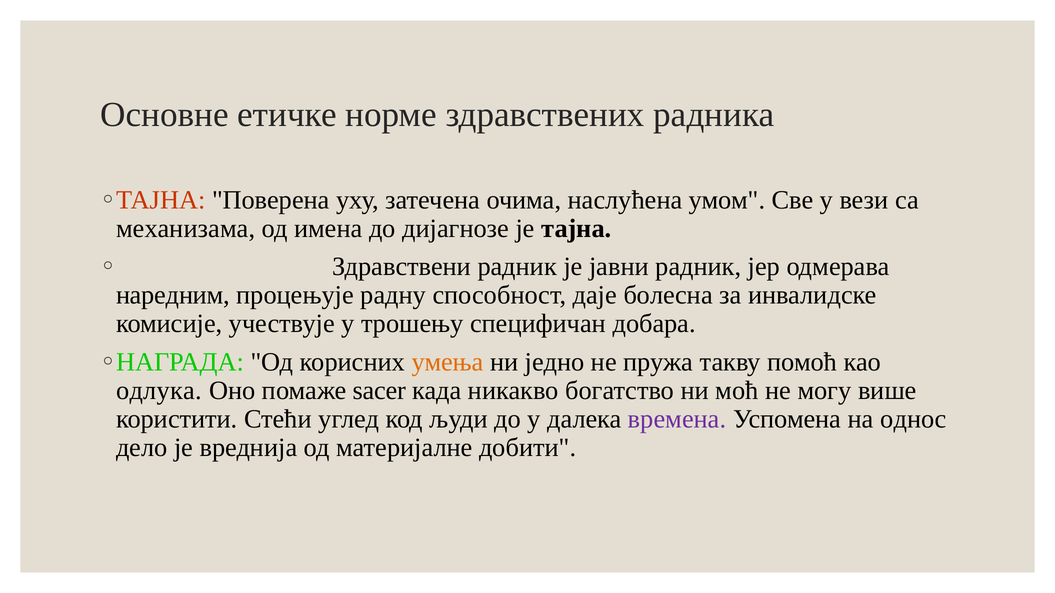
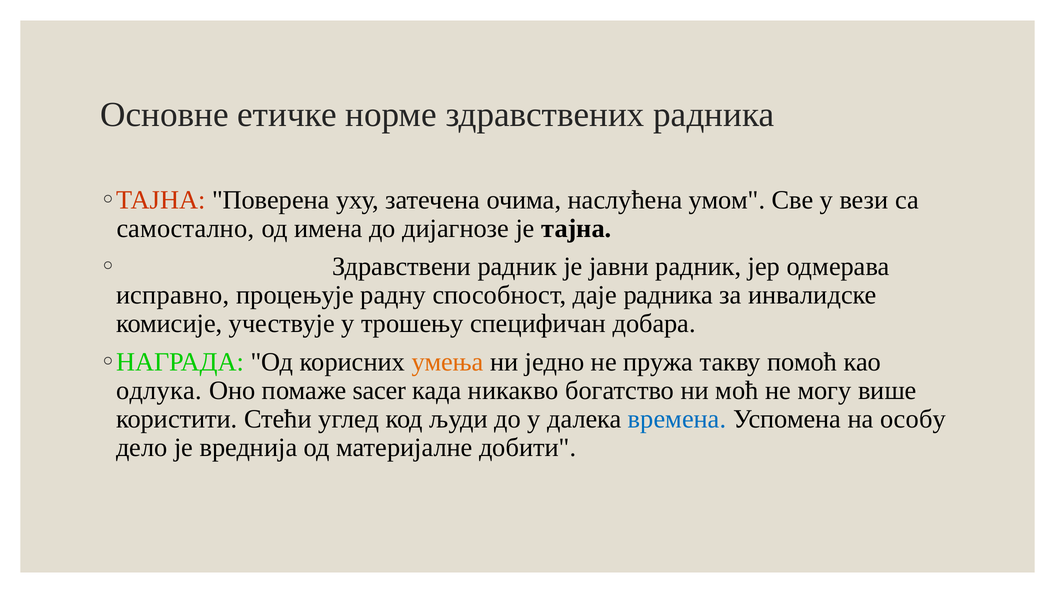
механизама: механизама -> самостално (185, 229)
наредним: наредним -> исправно (173, 295)
даје болесна: болесна -> радника (668, 295)
времена colour: purple -> blue (677, 419)
однос: однос -> особу (913, 419)
